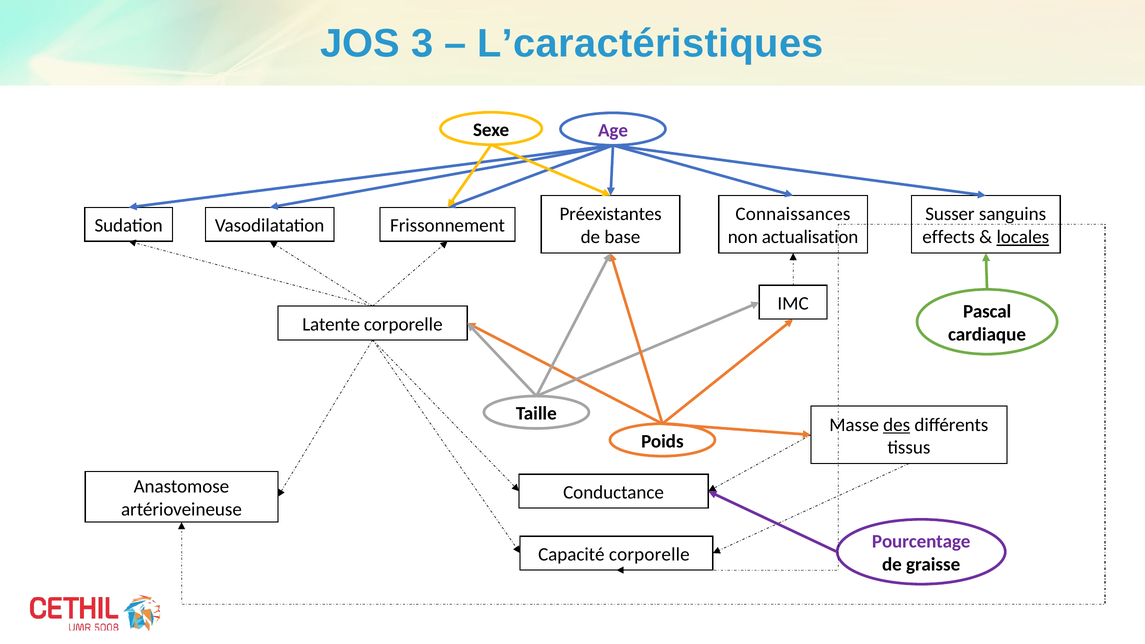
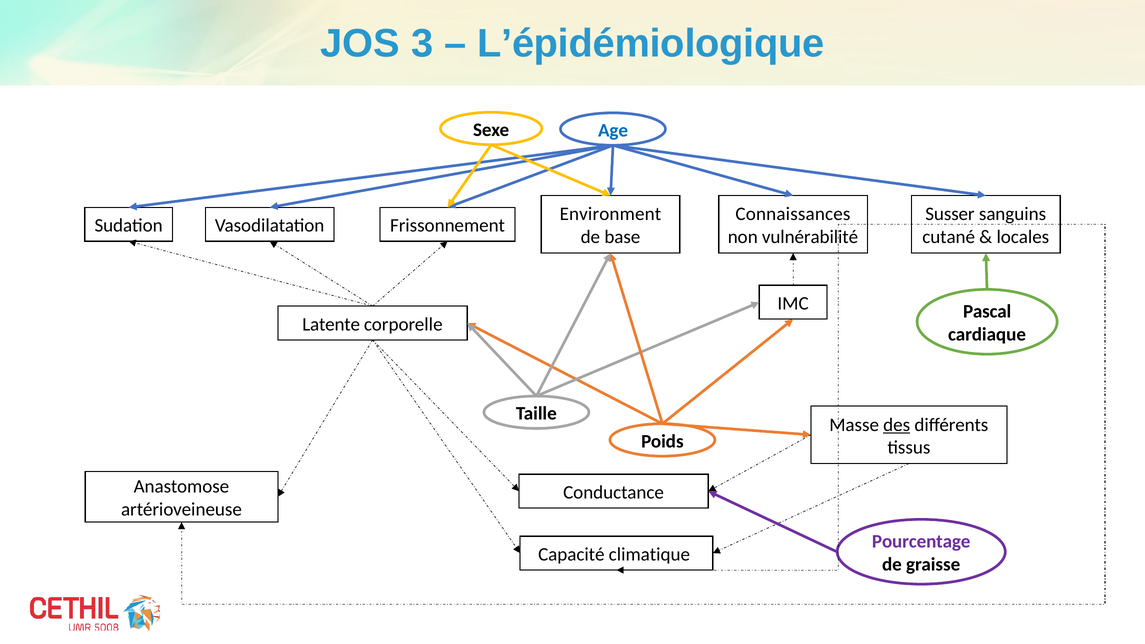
L’caractéristiques: L’caractéristiques -> L’épidémiologique (651, 44)
Age colour: purple -> blue (613, 130)
Préexistantes: Préexistantes -> Environment (610, 214)
actualisation: actualisation -> vulnérabilité (810, 237)
effects: effects -> cutané (949, 237)
locales underline: present -> none (1023, 237)
Capacité corporelle: corporelle -> climatique (649, 554)
